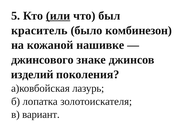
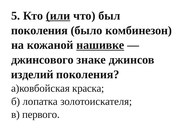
краситель: краситель -> поколения (39, 30)
нашивке underline: none -> present (100, 45)
лазурь: лазурь -> краска (88, 89)
вариант: вариант -> первого (41, 115)
